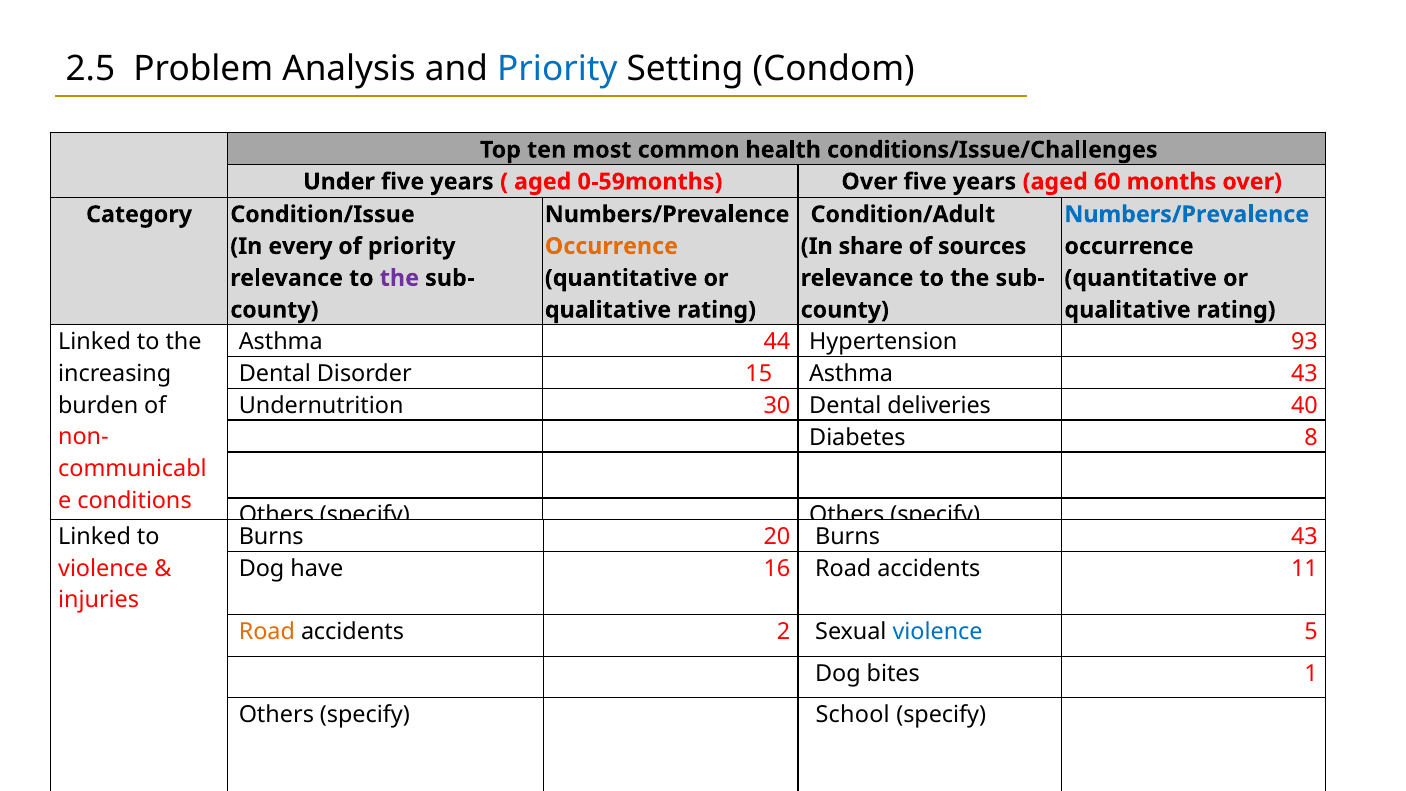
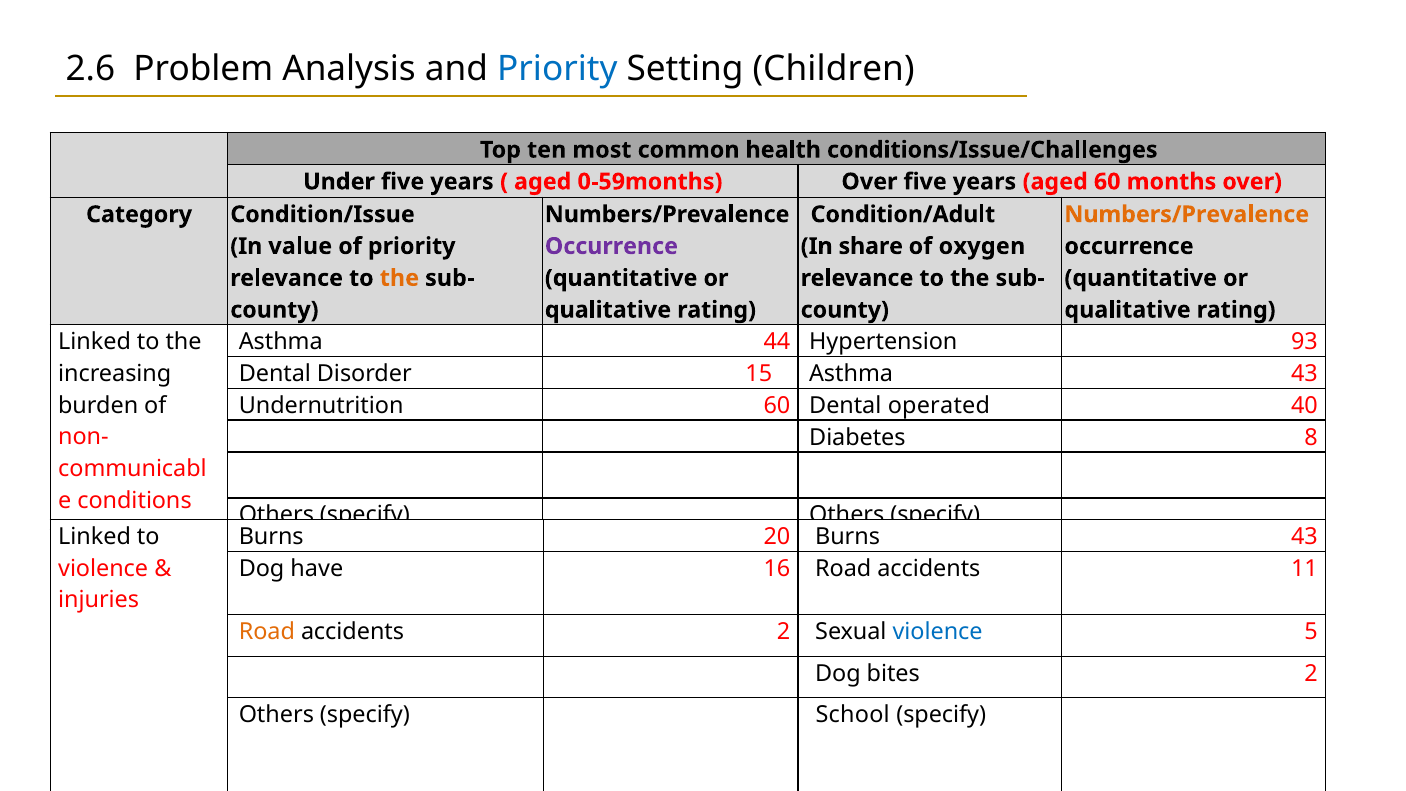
2.5: 2.5 -> 2.6 (90, 69)
Condom: Condom -> Children (834, 69)
Numbers/Prevalence colour: blue -> orange (1187, 214)
every: every -> value (300, 246)
Occurrence colour: orange -> purple (611, 246)
sources: sources -> oxygen (982, 246)
the colour: purple -> orange (399, 278)
Undernutrition 30: 30 -> 60 (777, 405)
deliveries: deliveries -> operated (939, 405)
bites 1: 1 -> 2 (1311, 673)
